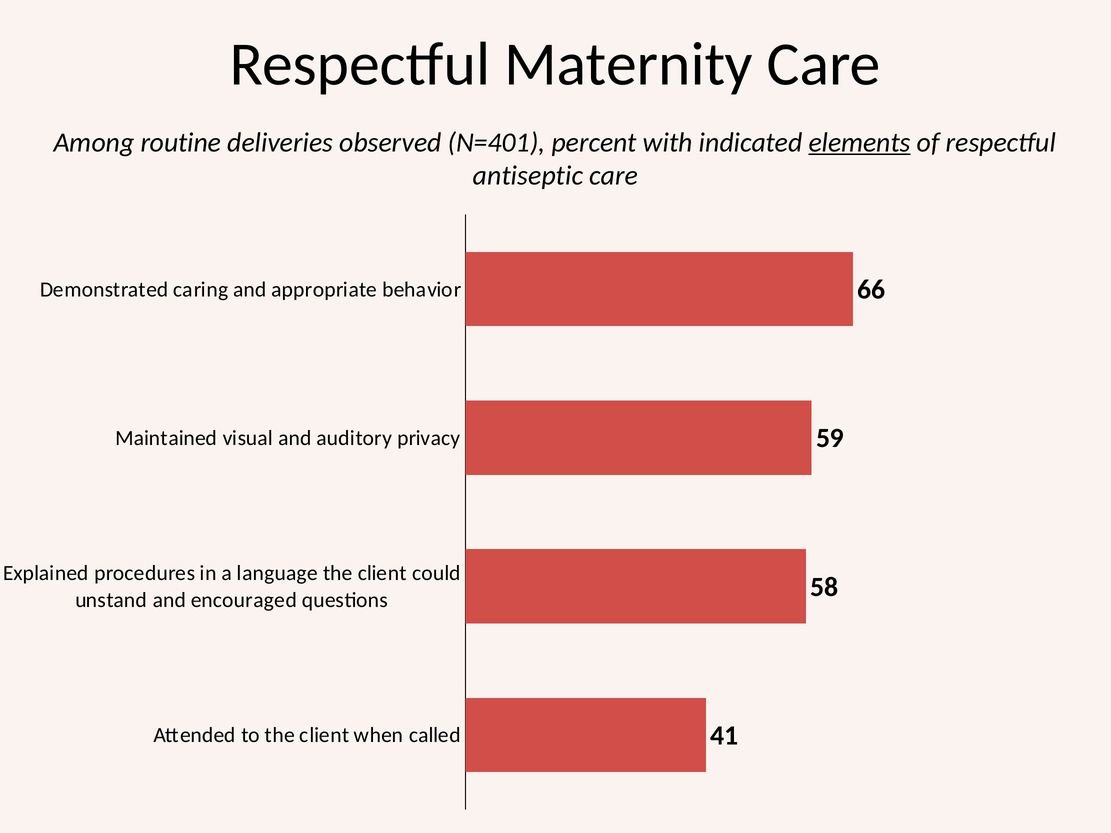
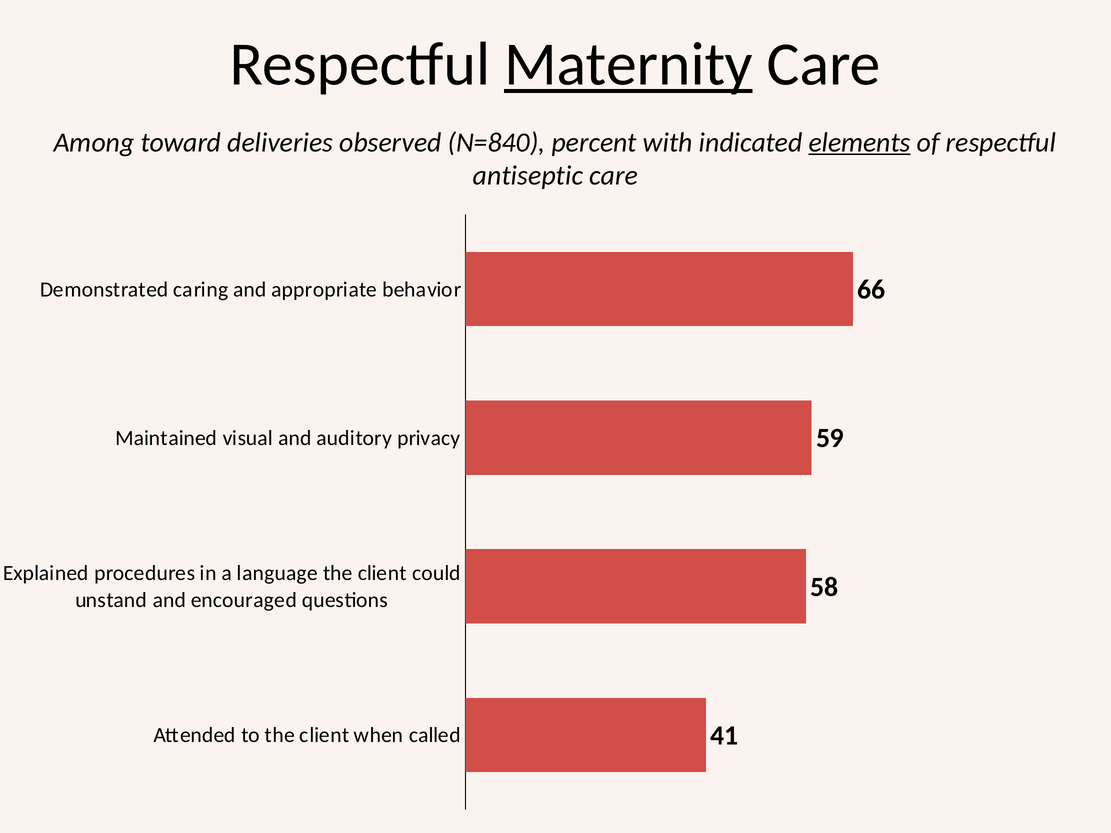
Maternity underline: none -> present (628, 64)
routine: routine -> toward (181, 142)
N=401: N=401 -> N=840 (497, 142)
